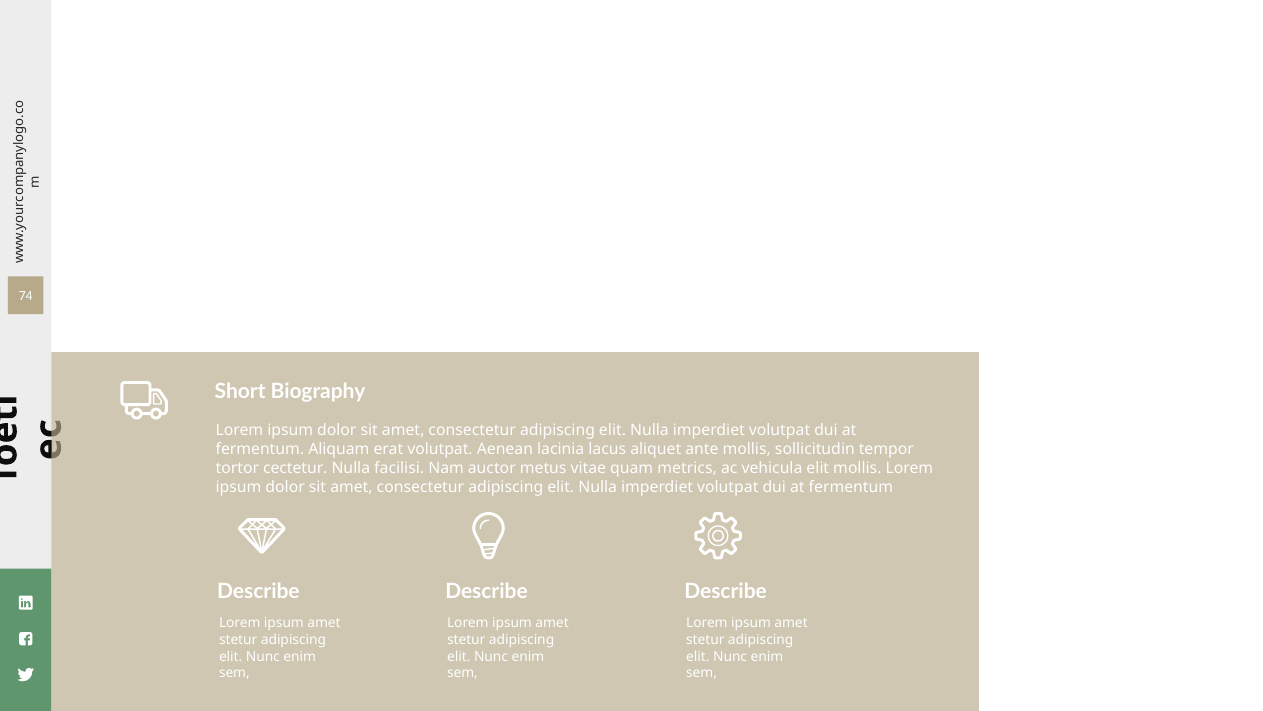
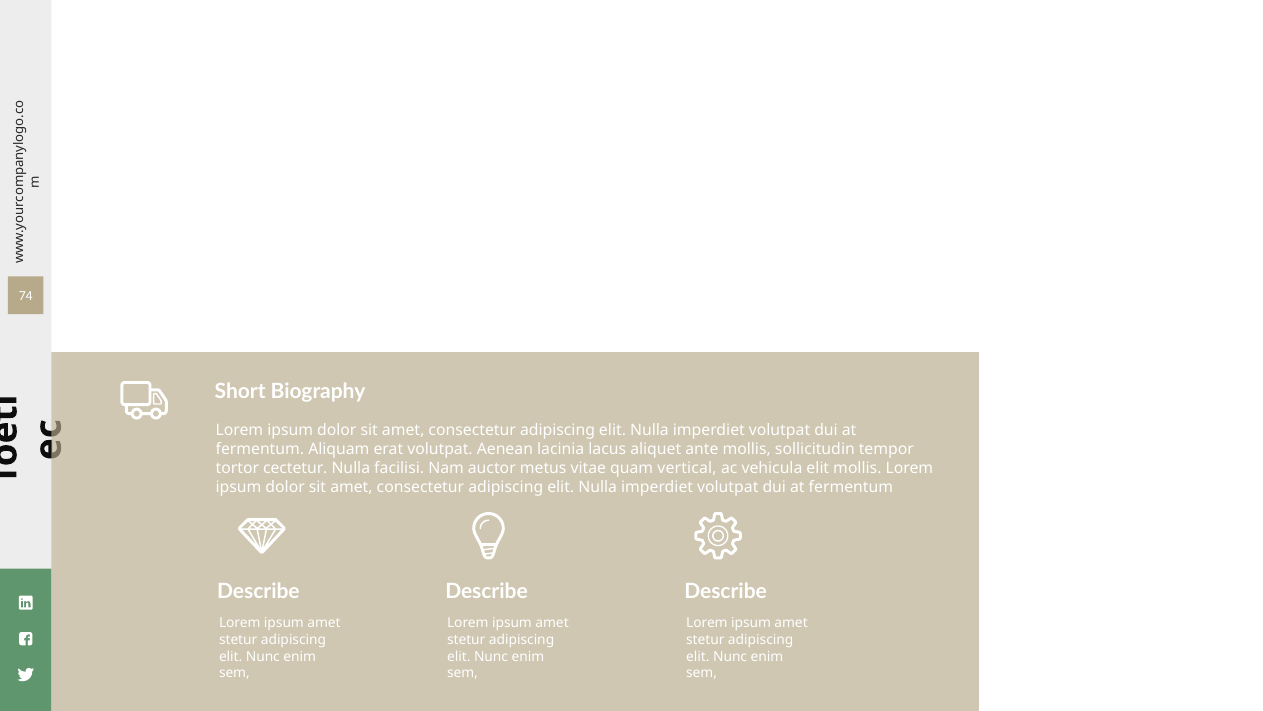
metrics: metrics -> vertical (687, 468)
